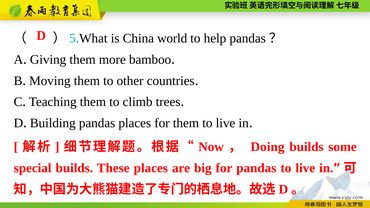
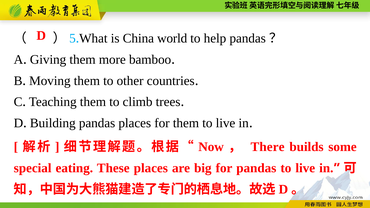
Doing: Doing -> There (268, 147)
special builds: builds -> eating (74, 168)
